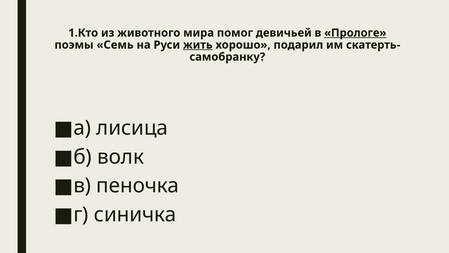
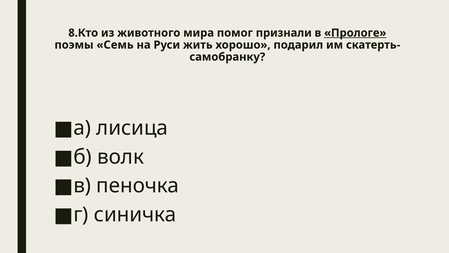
1.Кто: 1.Кто -> 8.Кто (83, 33)
девичьей: девичьей -> признали (284, 33)
жить underline: present -> none (198, 45)
